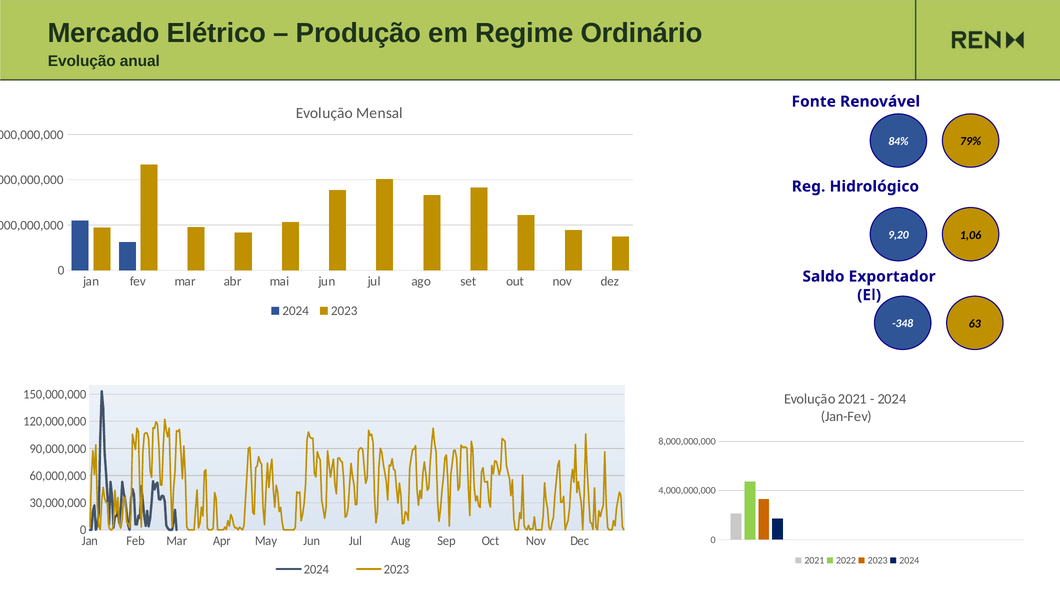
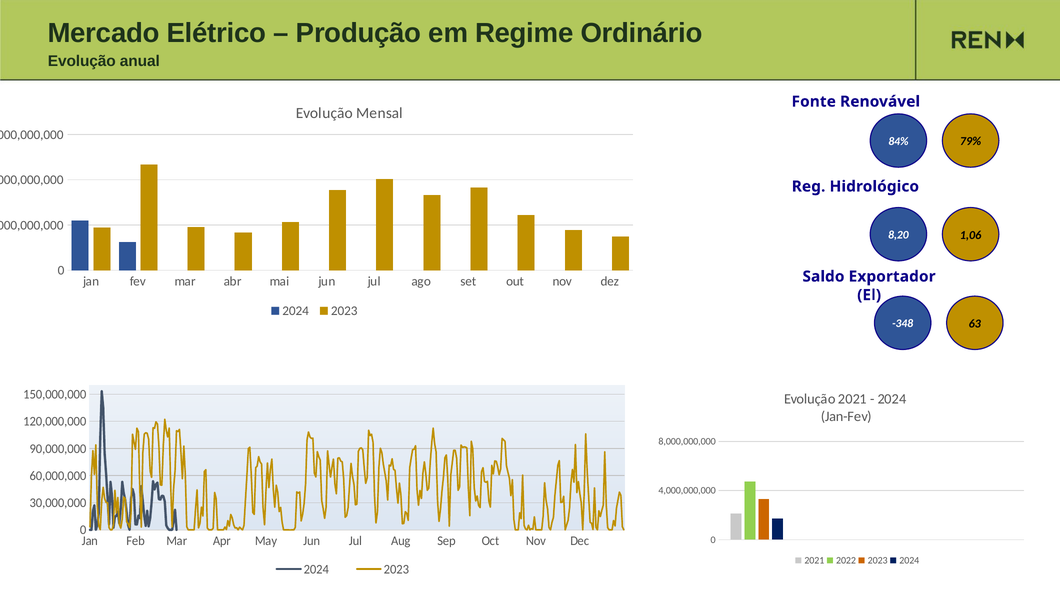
9,20: 9,20 -> 8,20 (898, 235)
